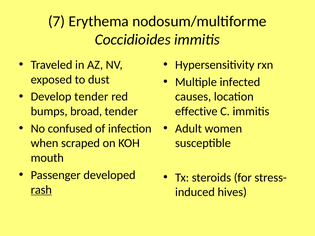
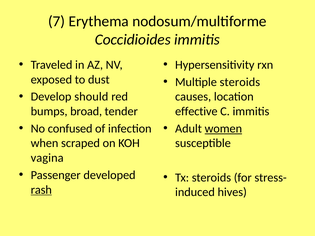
Multiple infected: infected -> steroids (240, 82)
Develop tender: tender -> should (91, 97)
women underline: none -> present (223, 129)
mouth: mouth -> vagina (47, 158)
